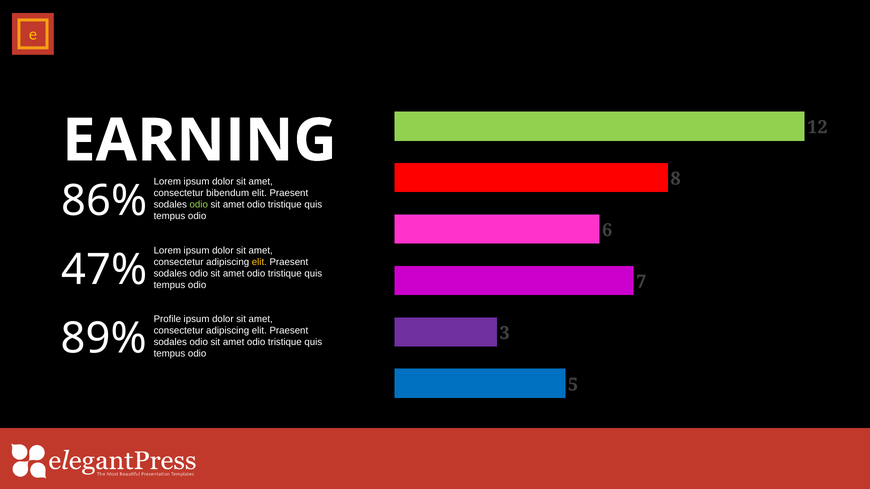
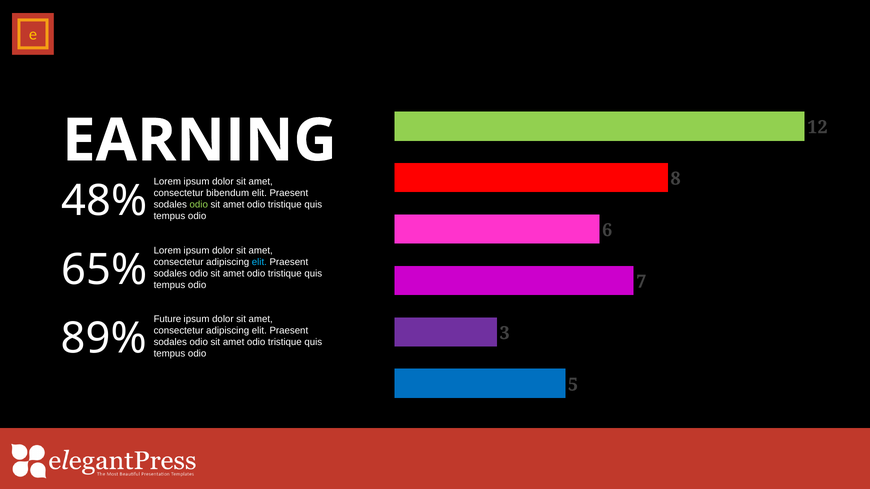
86%: 86% -> 48% (104, 201)
elit colour: yellow -> light blue (259, 262)
47%: 47% -> 65% (104, 270)
Profile: Profile -> Future (167, 319)
